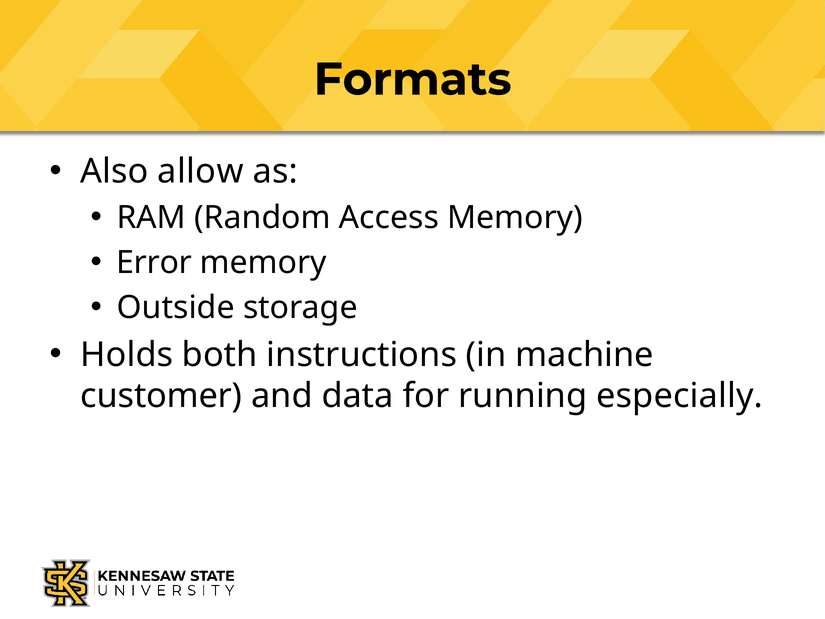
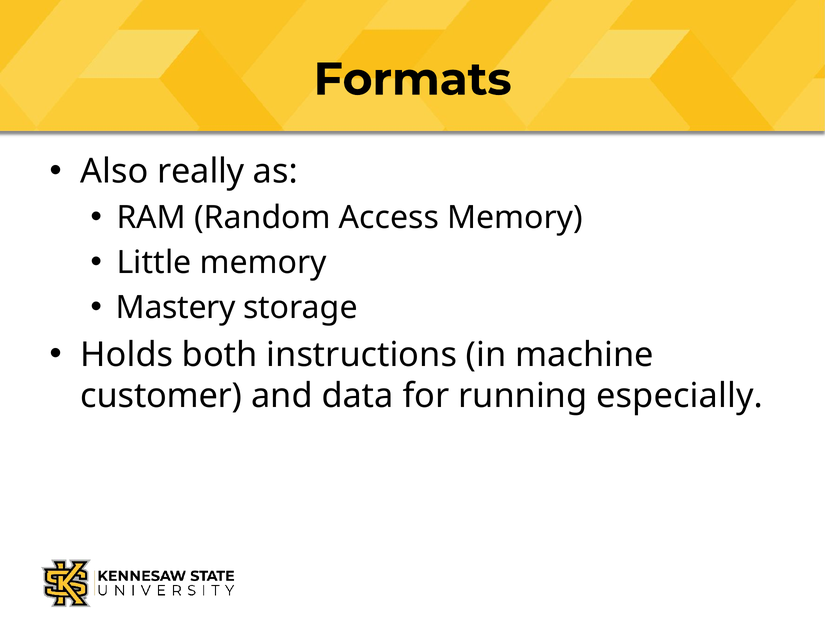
allow: allow -> really (201, 172)
Error: Error -> Little (154, 263)
Outside: Outside -> Mastery (176, 308)
